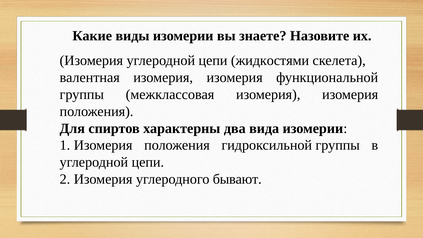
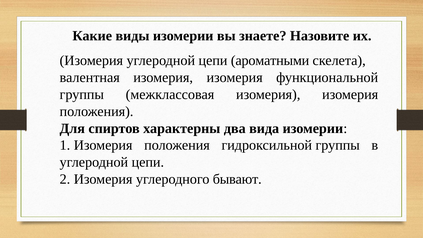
жидкостями: жидкостями -> ароматными (270, 61)
